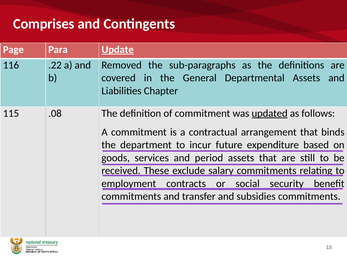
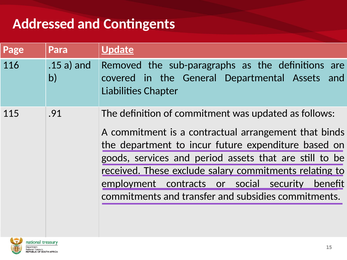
Comprises: Comprises -> Addressed (44, 24)
.22: .22 -> .15 (55, 65)
.08: .08 -> .91 (55, 113)
updated underline: present -> none (270, 113)
